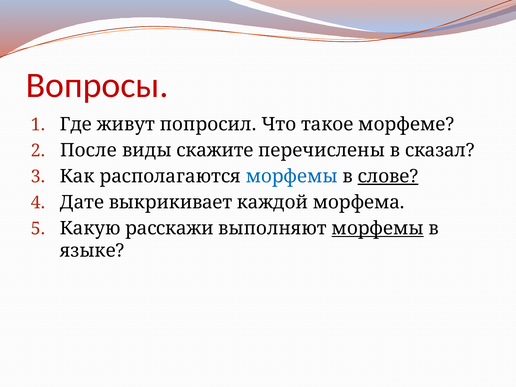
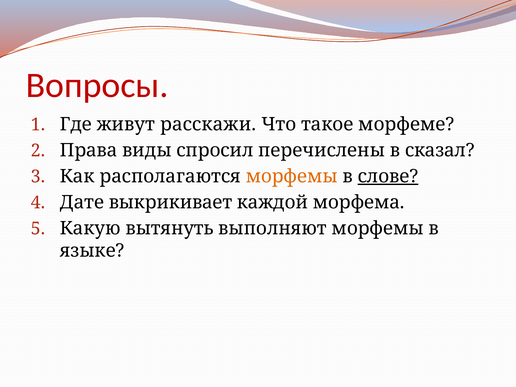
попросил: попросил -> расскажи (208, 124)
После: После -> Права (89, 150)
скажите: скажите -> спросил (215, 150)
морфемы colour: blue -> orange (292, 176)
расскажи: расскажи -> вытянуть (170, 228)
морфемы underline: present -> none (378, 228)
